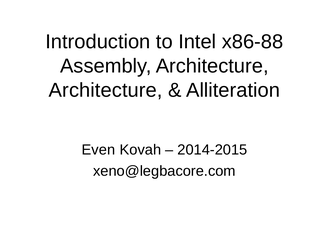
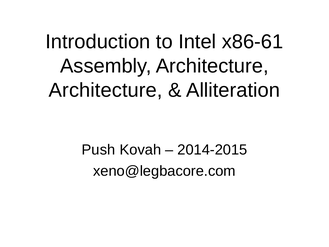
x86-88: x86-88 -> x86-61 (253, 42)
Even: Even -> Push (98, 150)
